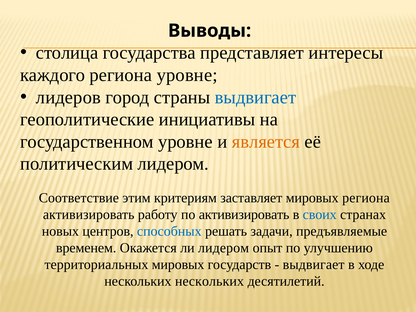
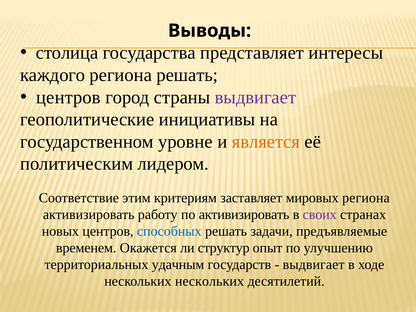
региона уровне: уровне -> решать (187, 75)
лидеров: лидеров -> центров (68, 97)
выдвигает colour: blue -> purple (255, 97)
своих colour: blue -> purple (320, 215)
ли лидером: лидером -> структур (224, 248)
территориальных мировых: мировых -> удачным (178, 265)
